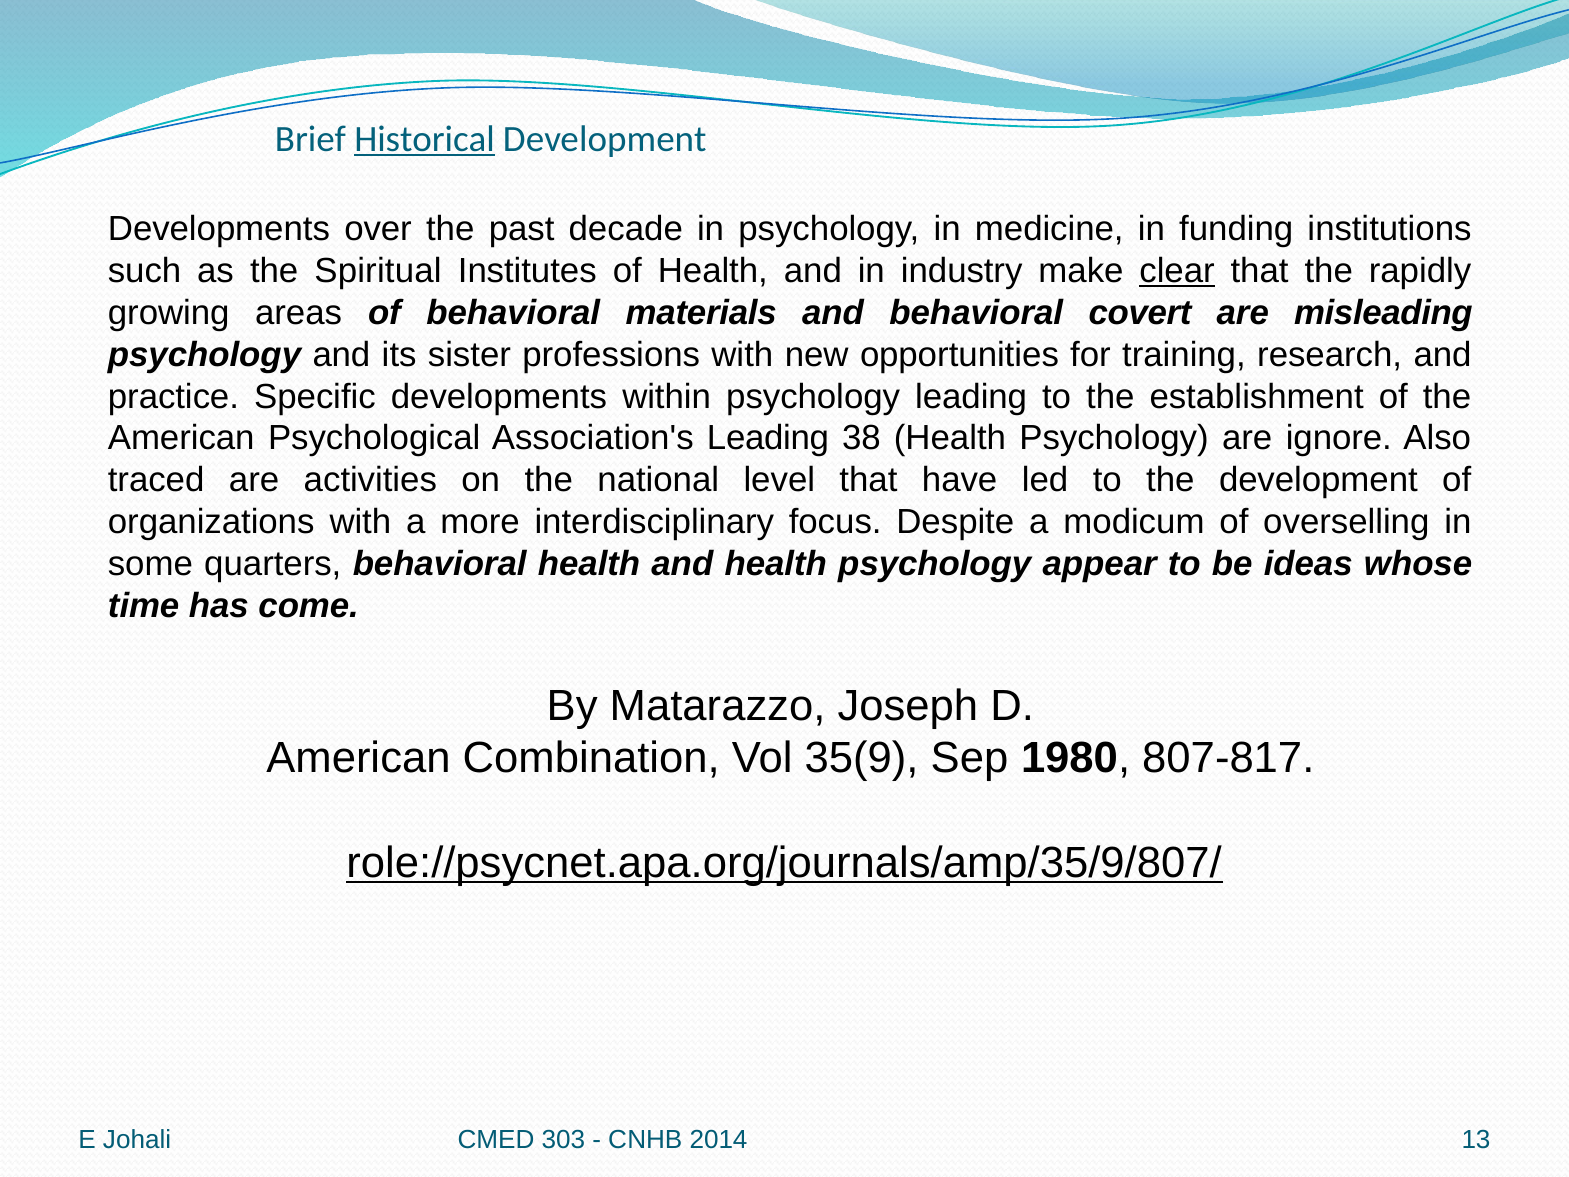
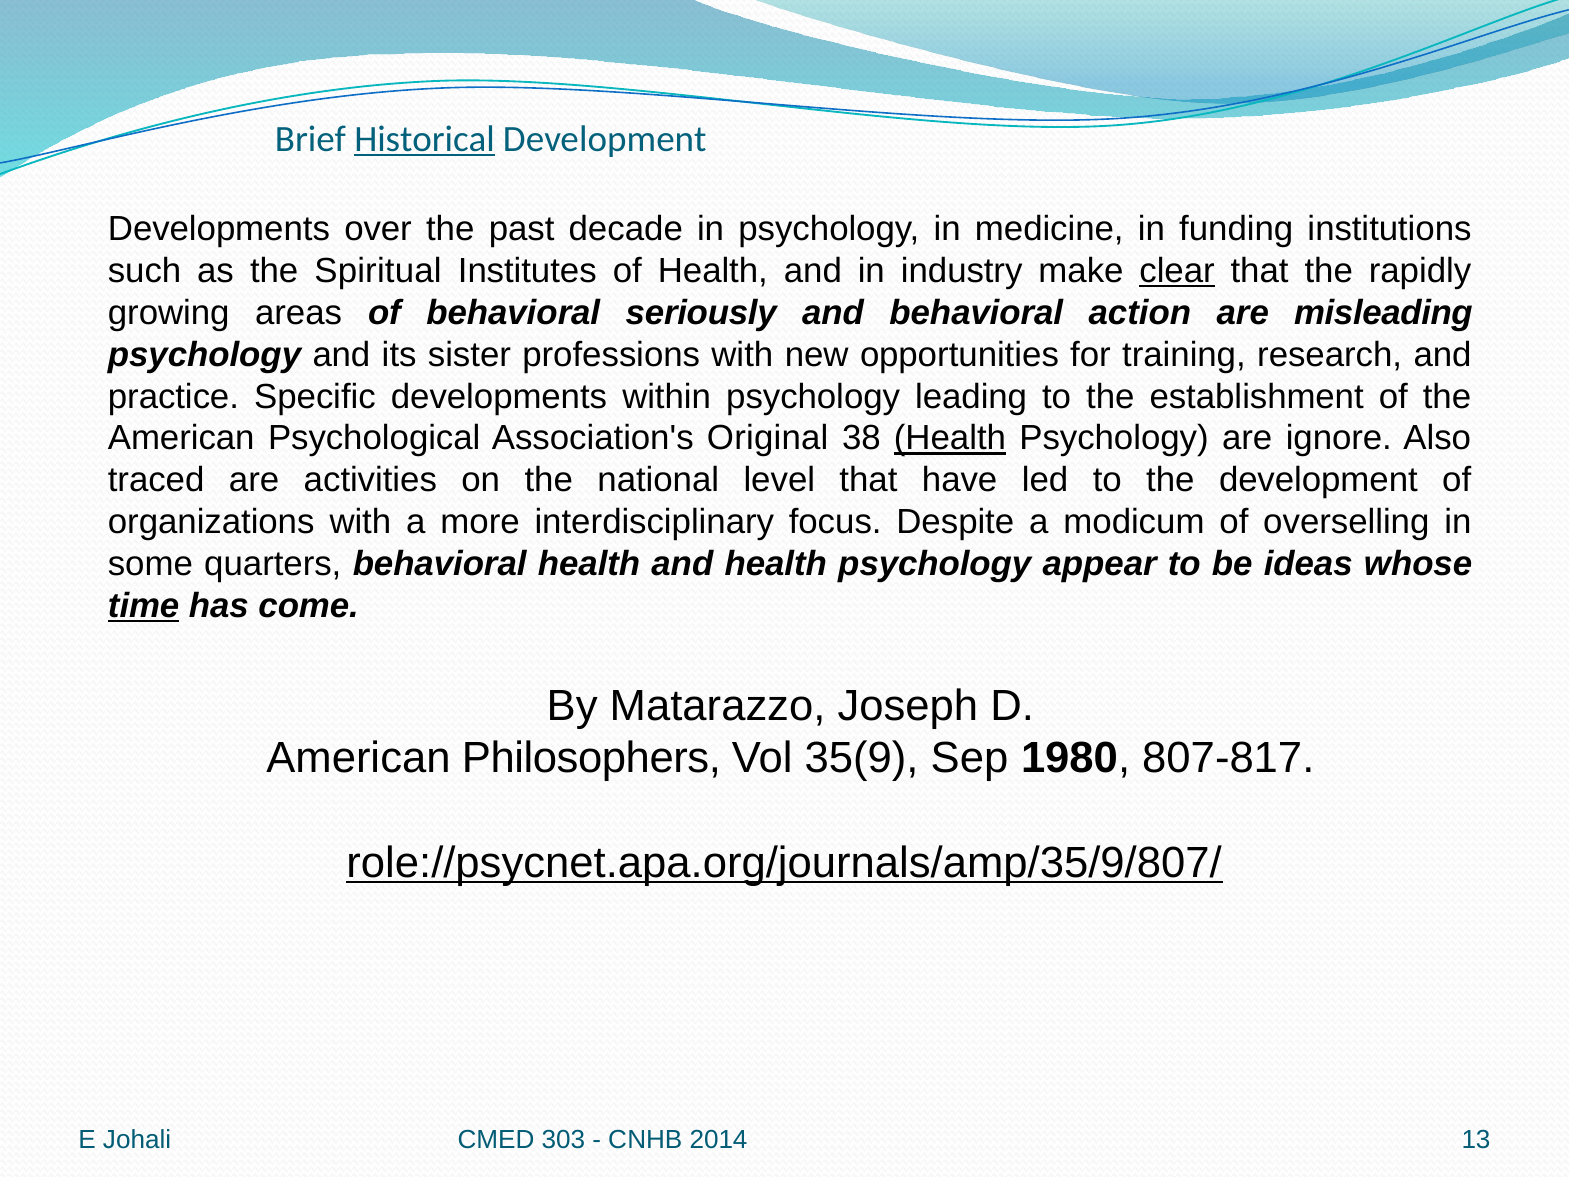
materials: materials -> seriously (701, 313)
covert: covert -> action (1140, 313)
Association's Leading: Leading -> Original (768, 438)
Health underline: none -> present (950, 438)
time underline: none -> present (144, 606)
Combination: Combination -> Philosophers (591, 758)
